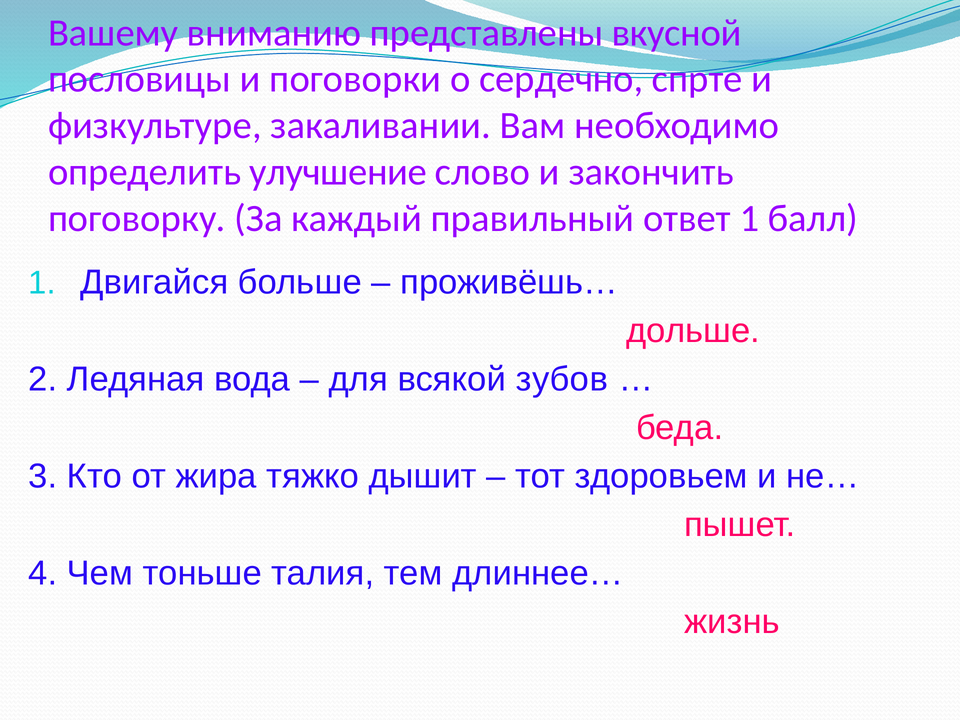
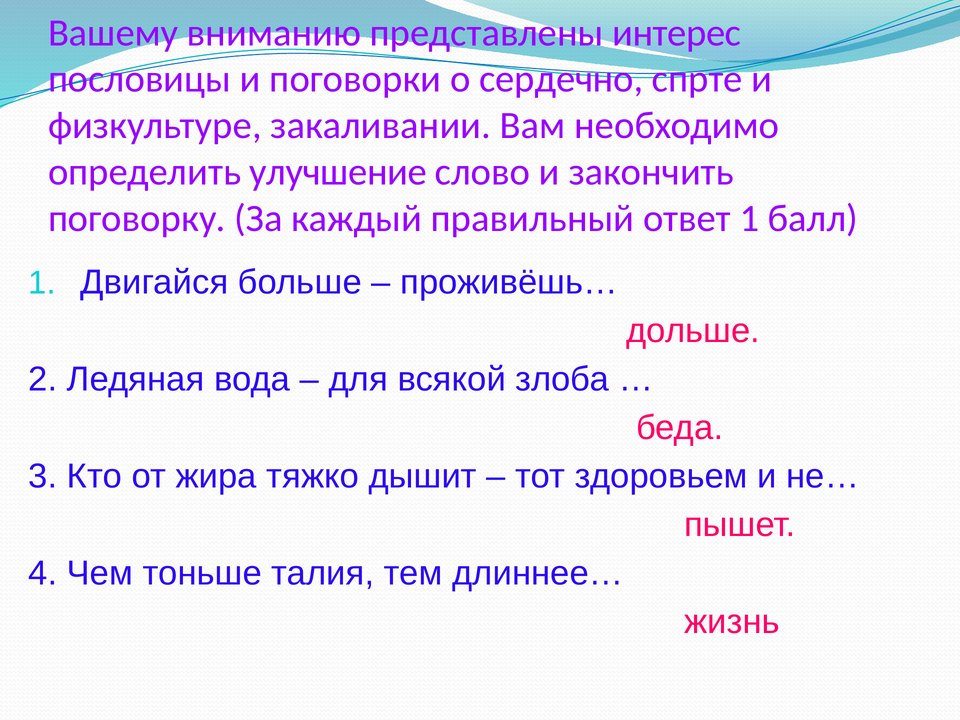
вкусной: вкусной -> интерес (677, 33)
зубов: зубов -> злоба (562, 379)
